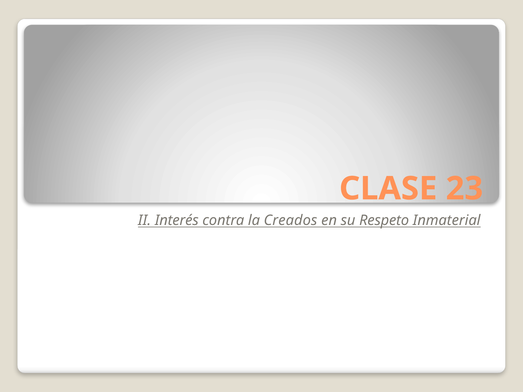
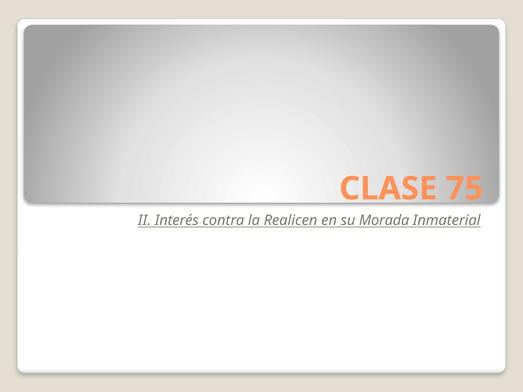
23: 23 -> 75 (464, 189)
Creados: Creados -> Realicen (291, 221)
Respeto: Respeto -> Morada (384, 221)
